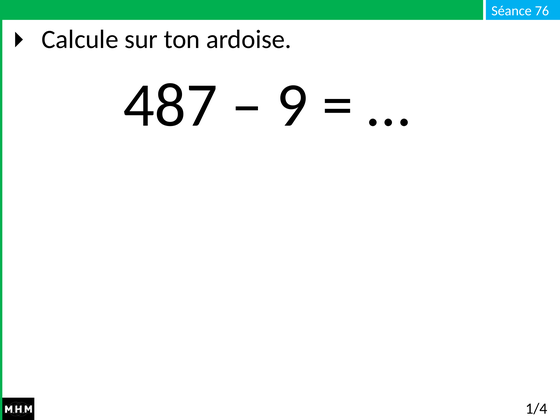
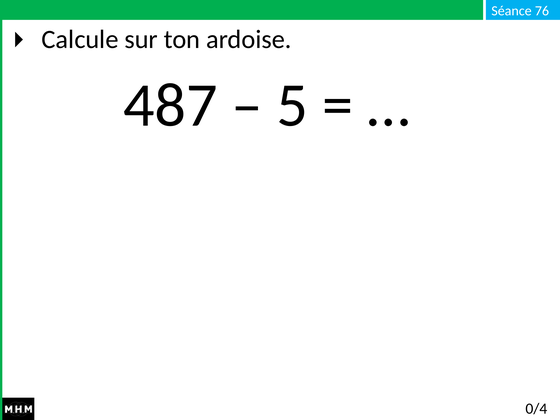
9: 9 -> 5 (292, 105)
1/4: 1/4 -> 0/4 (536, 409)
